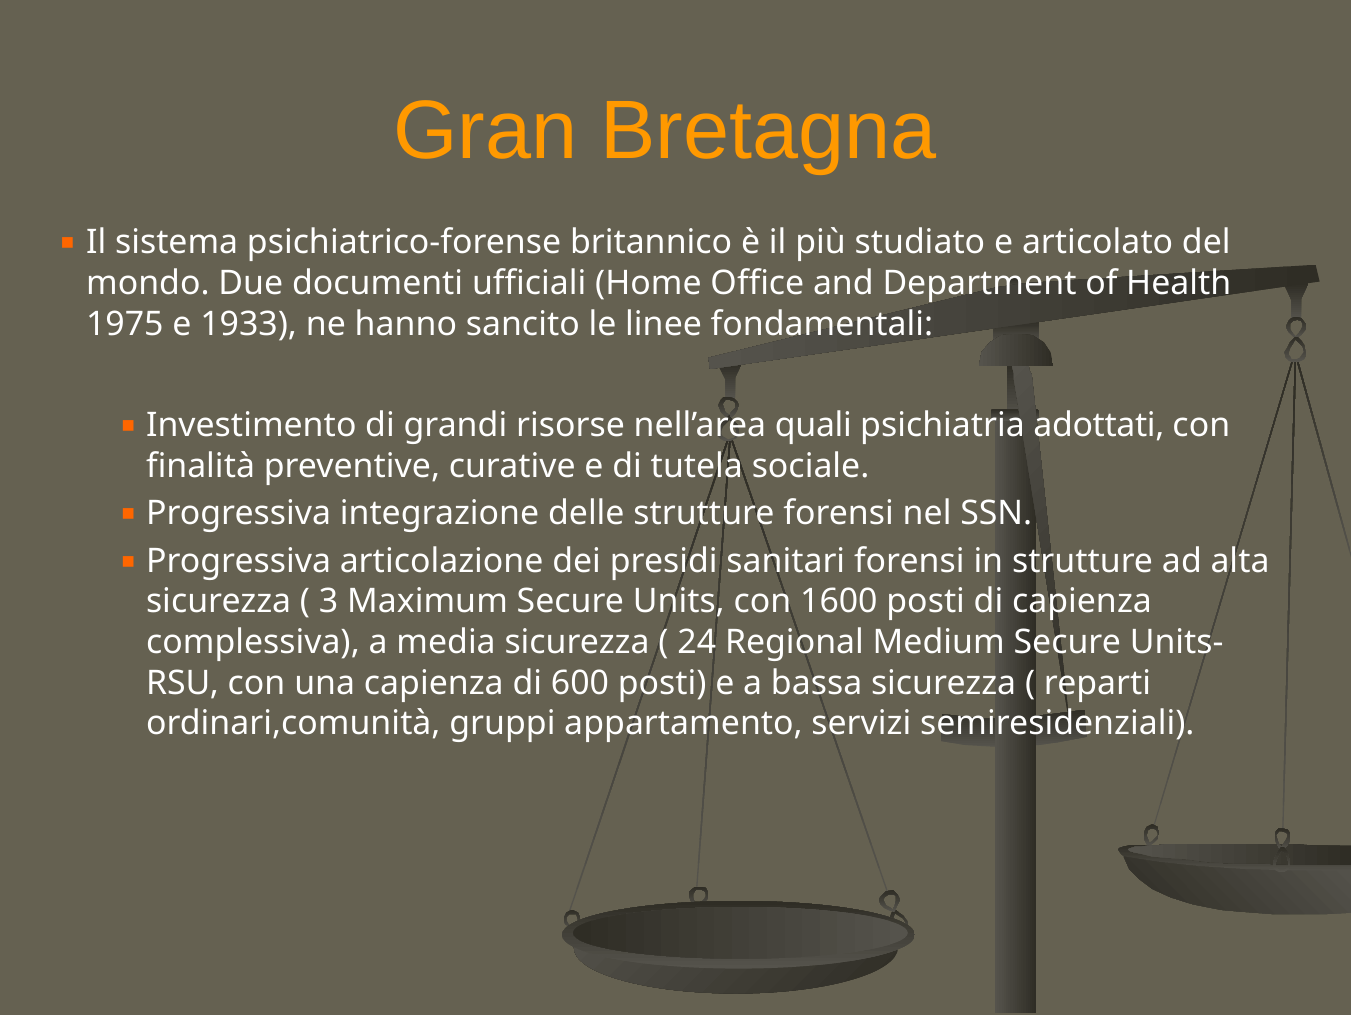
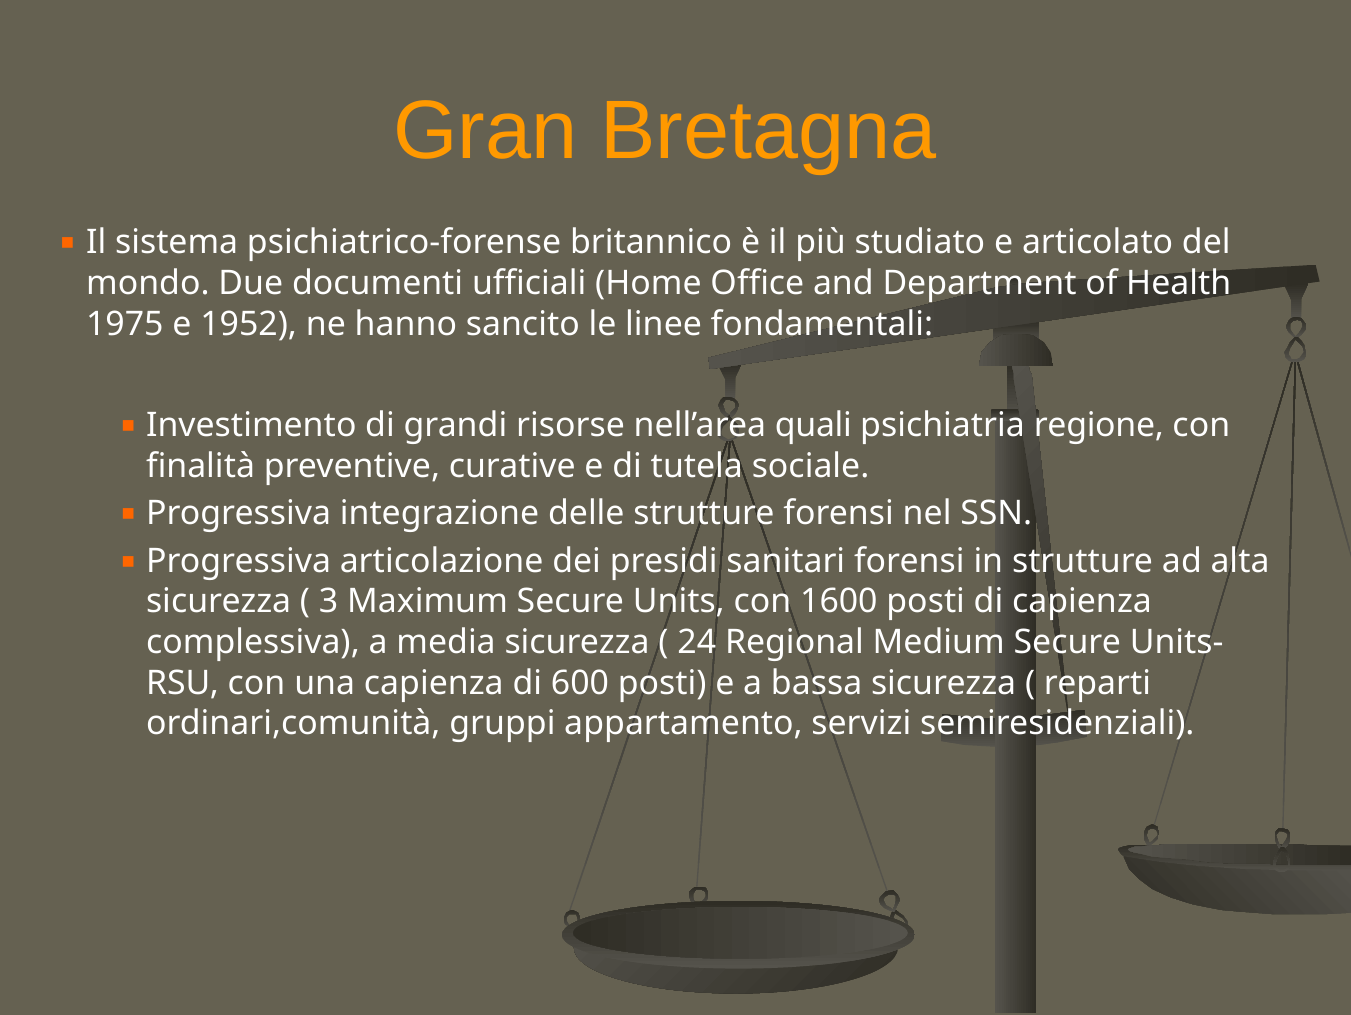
1933: 1933 -> 1952 (249, 324)
adottati: adottati -> regione (1099, 425)
